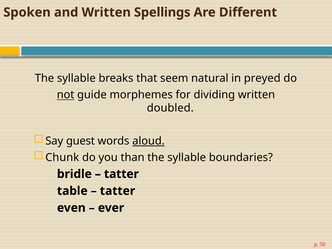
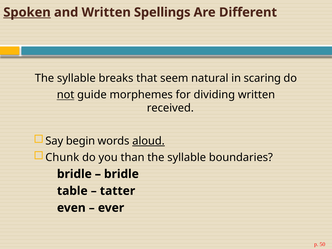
Spoken underline: none -> present (27, 12)
preyed: preyed -> scaring (262, 78)
doubled: doubled -> received (170, 108)
guest: guest -> begin (80, 141)
tatter: tatter -> bridle (121, 174)
